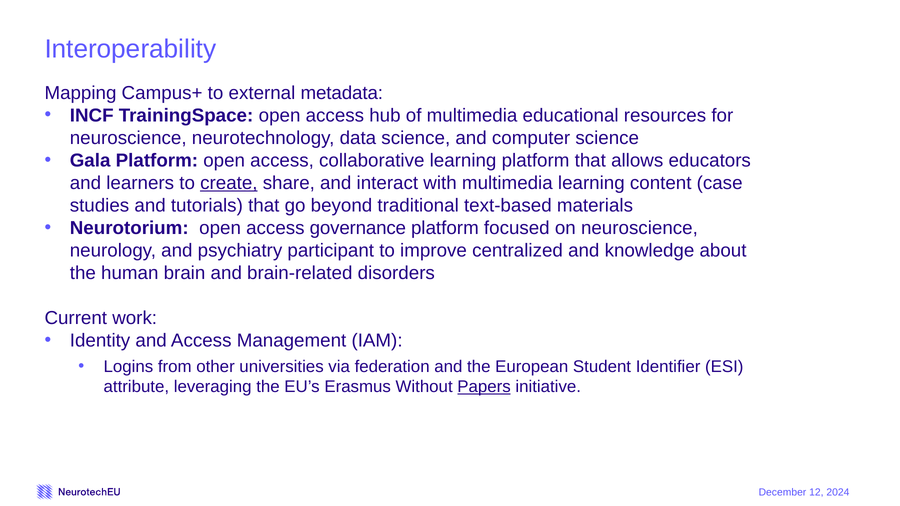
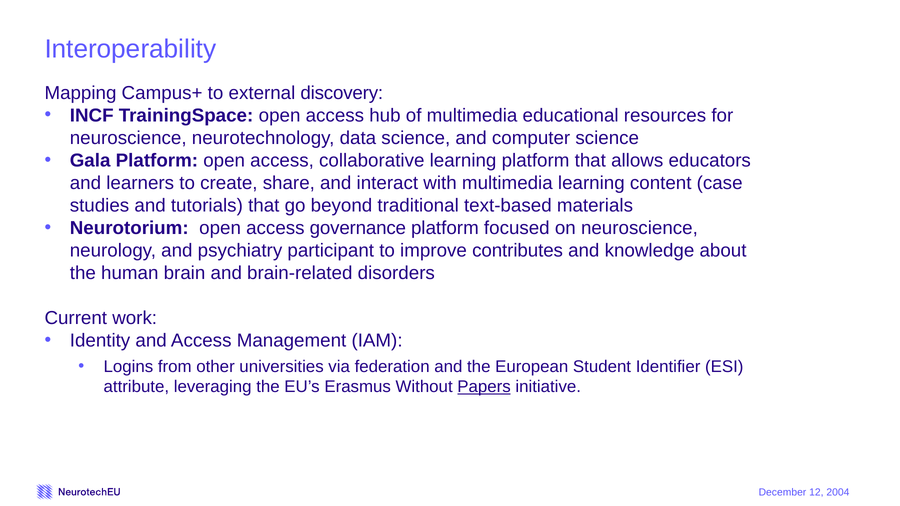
metadata: metadata -> discovery (342, 93)
create underline: present -> none (229, 183)
centralized: centralized -> contributes (518, 251)
2024: 2024 -> 2004 (838, 493)
